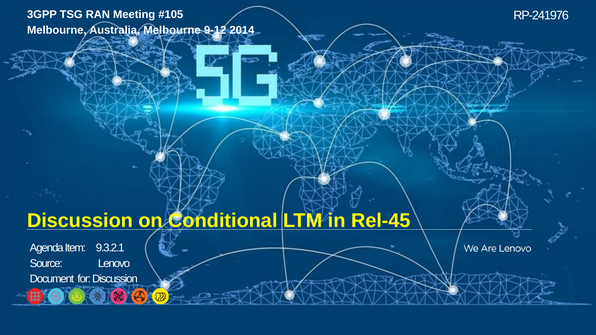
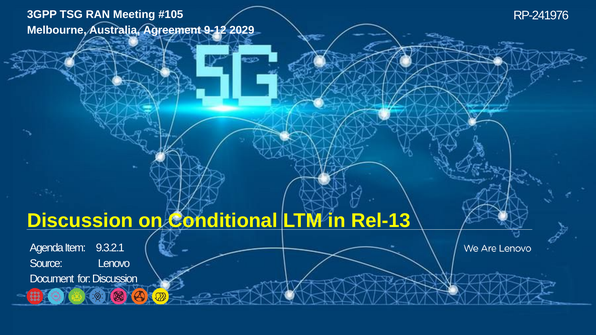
Australia Melbourne: Melbourne -> Agreement (172, 30)
2014: 2014 -> 2029 (242, 30)
Rel-45: Rel-45 -> Rel-13 (381, 221)
